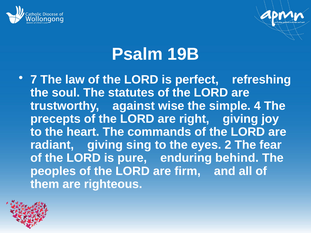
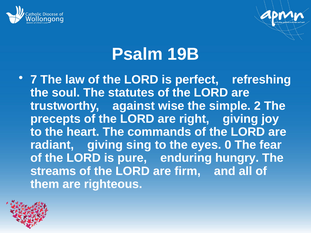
4: 4 -> 2 (257, 106)
2: 2 -> 0 (228, 145)
behind: behind -> hungry (237, 158)
peoples: peoples -> streams (53, 171)
